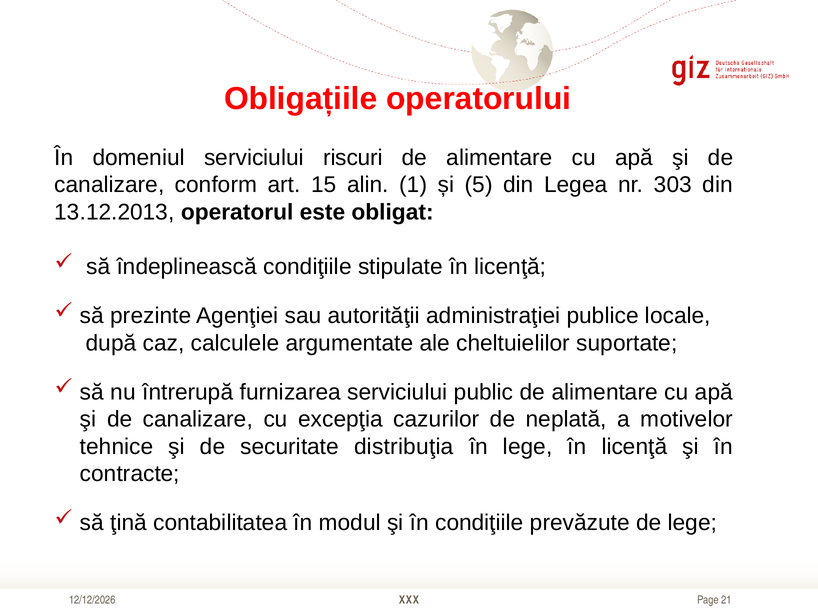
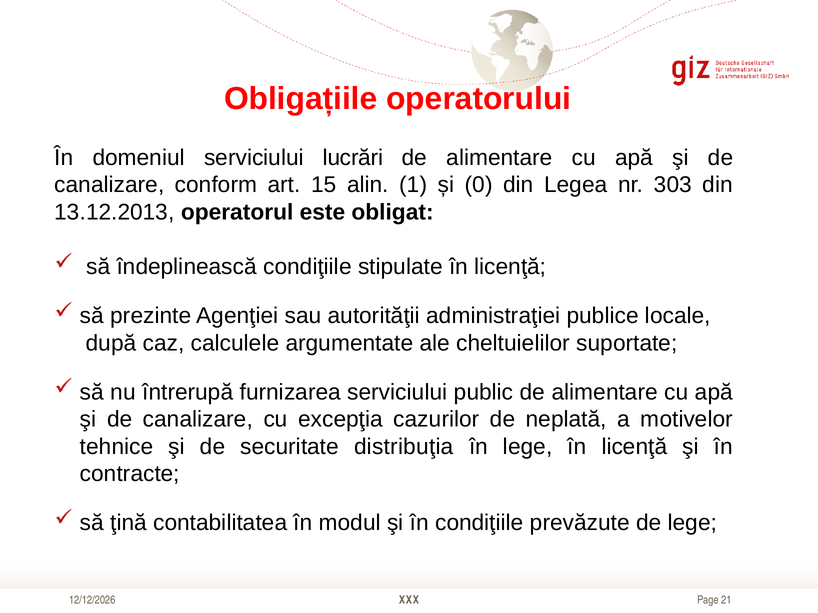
riscuri: riscuri -> lucrări (353, 158)
5: 5 -> 0 (479, 185)
